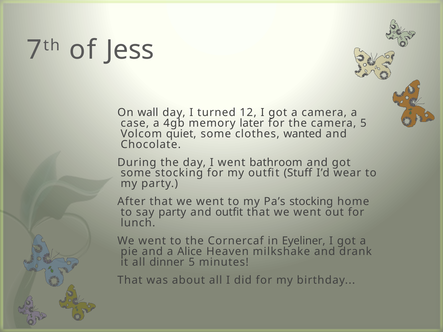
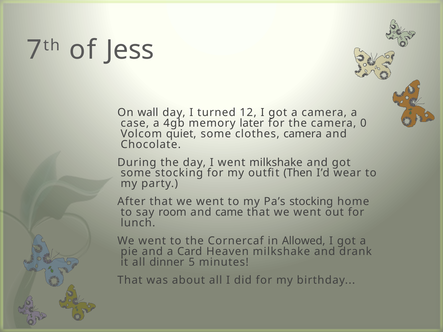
camera 5: 5 -> 0 (363, 123)
clothes wanted: wanted -> camera (303, 134)
went bathroom: bathroom -> milkshake (276, 163)
Stuff: Stuff -> Then (298, 173)
say party: party -> room (172, 212)
and outfit: outfit -> came (229, 212)
Eyeliner: Eyeliner -> Allowed (304, 241)
Alice: Alice -> Card (190, 252)
